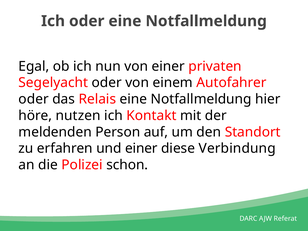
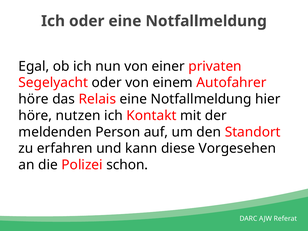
oder: oder -> höre (34, 99)
und einer: einer -> kann (141, 148)
Verbindung: Verbindung -> Vorgesehen (237, 148)
